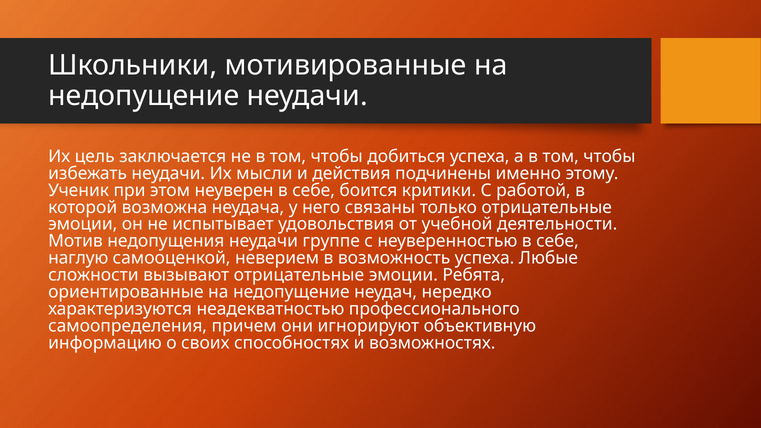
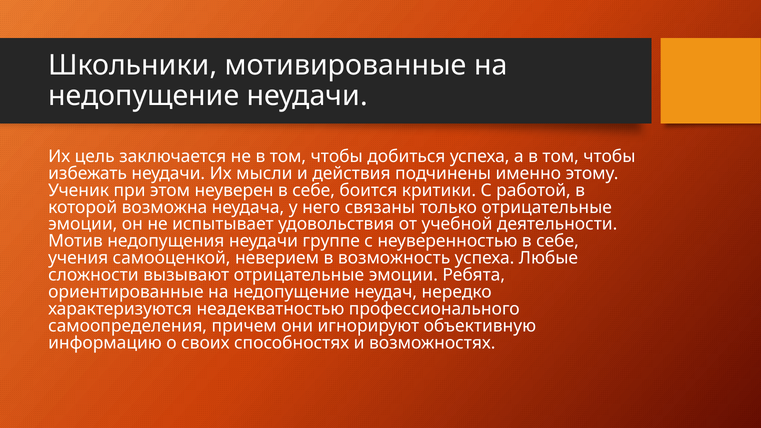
наглую: наглую -> учения (78, 258)
